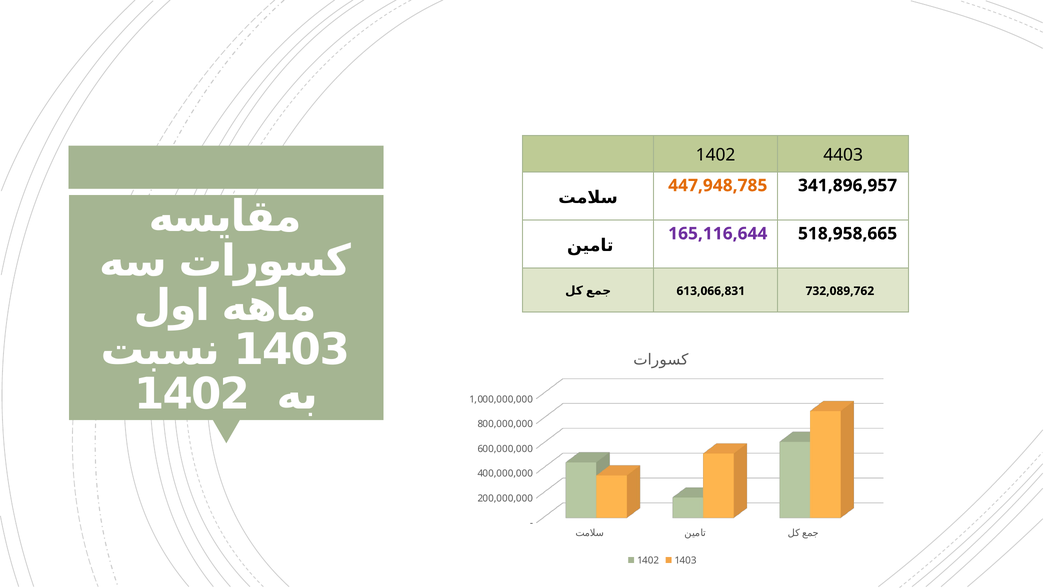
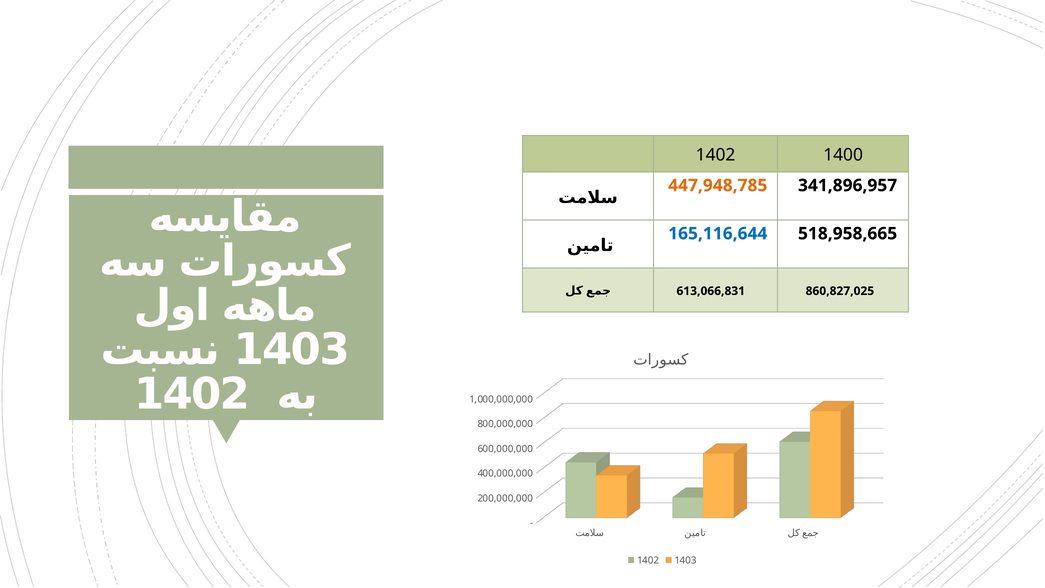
4403: 4403 -> 1400 (843, 155)
165,116,644 colour: purple -> blue (718, 234)
732,089,762: 732,089,762 -> 860,827,025 (840, 291)
